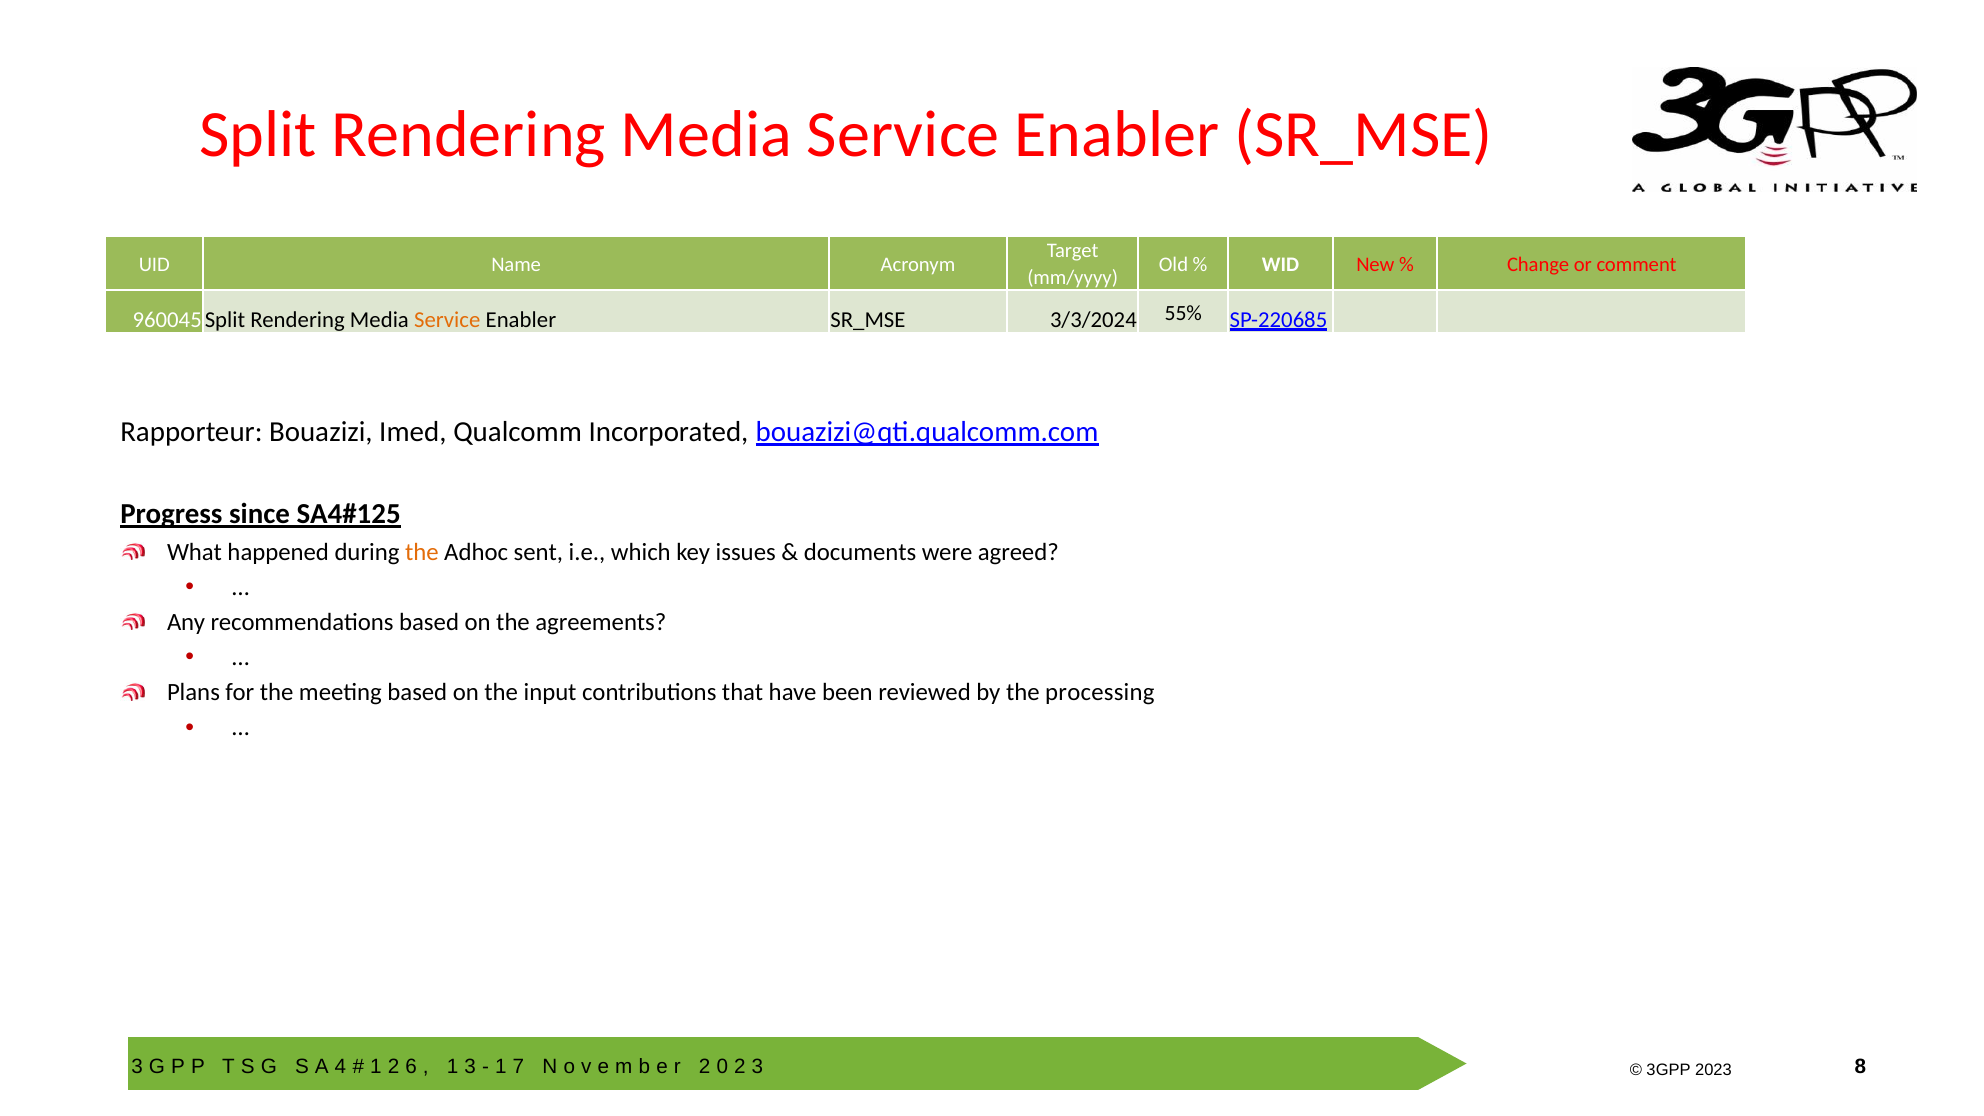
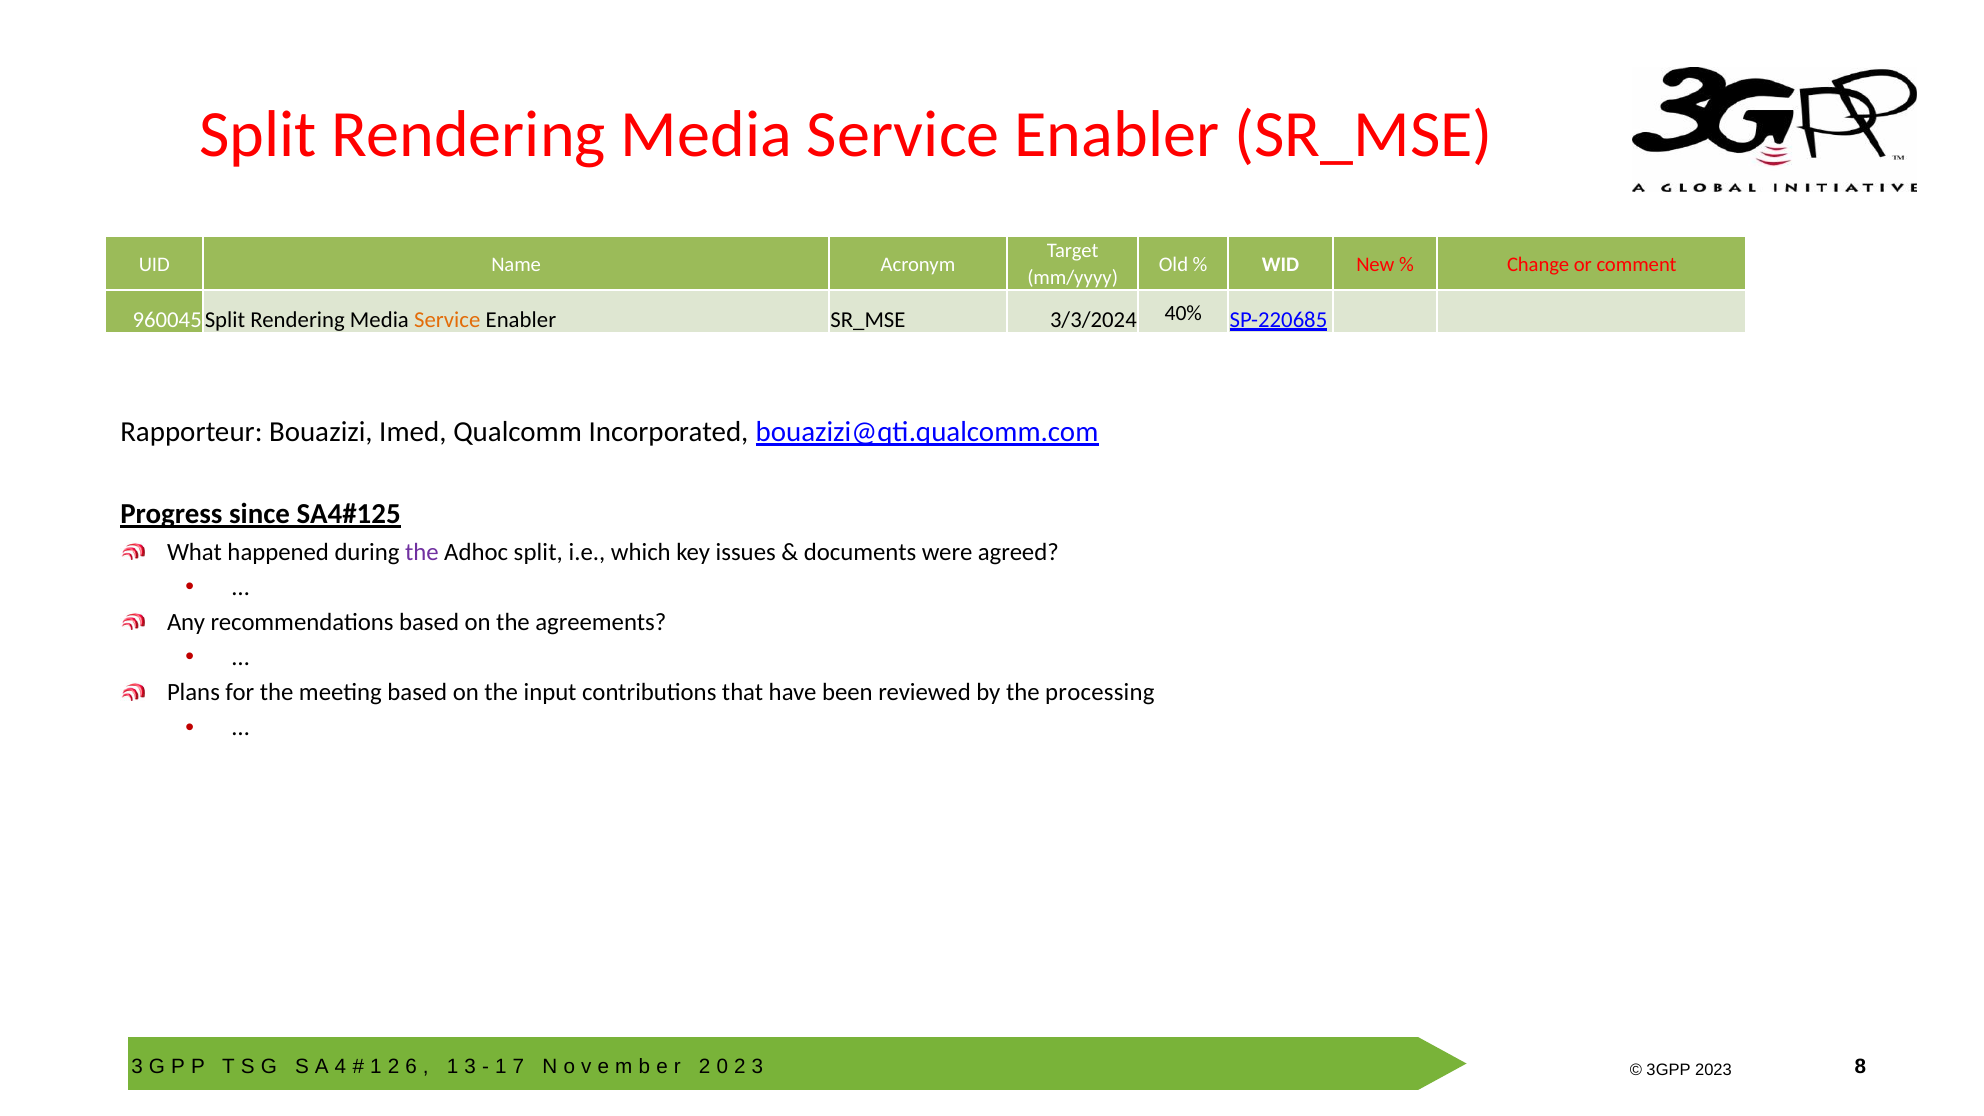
55%: 55% -> 40% (1183, 313)
the colour: orange -> purple (422, 552)
Adhoc sent: sent -> split (538, 552)
